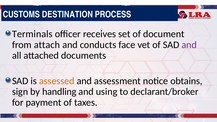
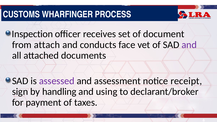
DESTINATION: DESTINATION -> WHARFINGER (67, 14)
Terminals: Terminals -> Inspection (32, 34)
assessed colour: orange -> purple (57, 81)
obtains: obtains -> receipt (186, 81)
